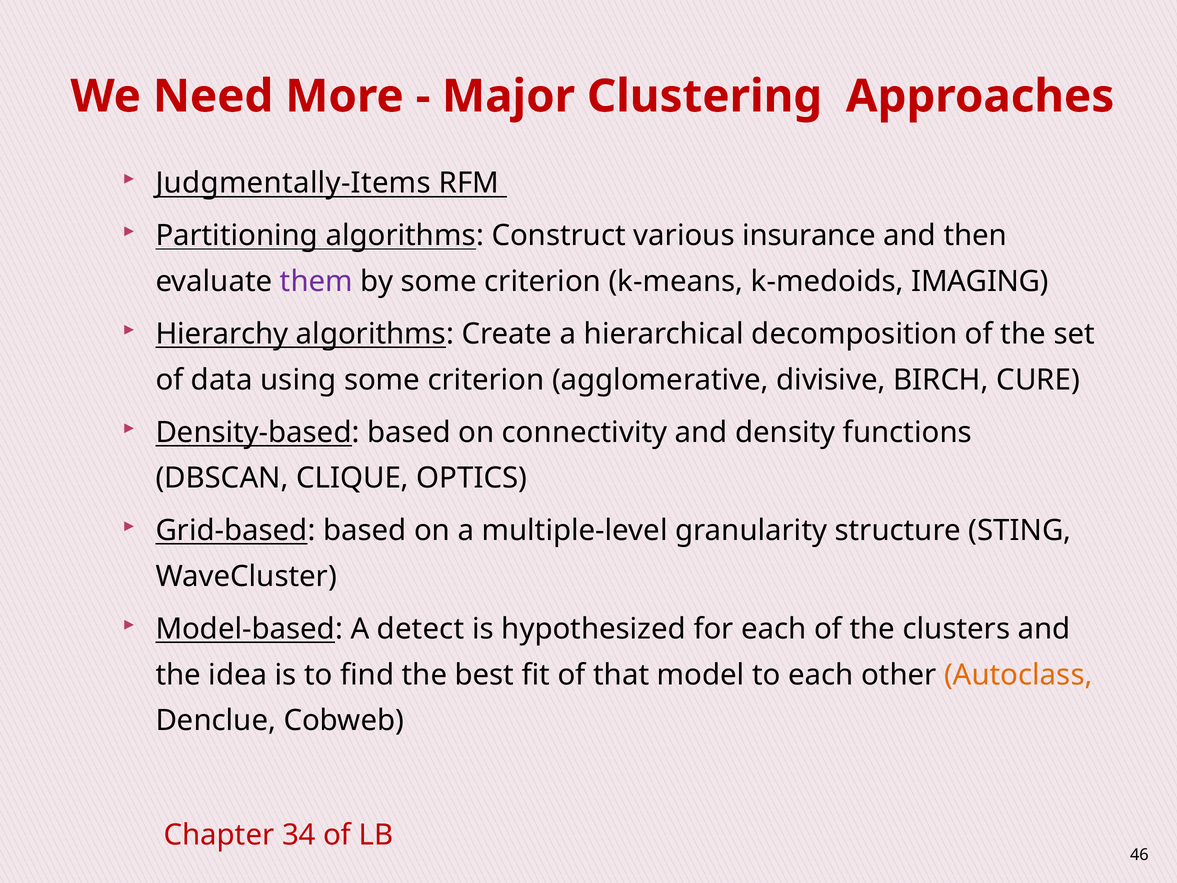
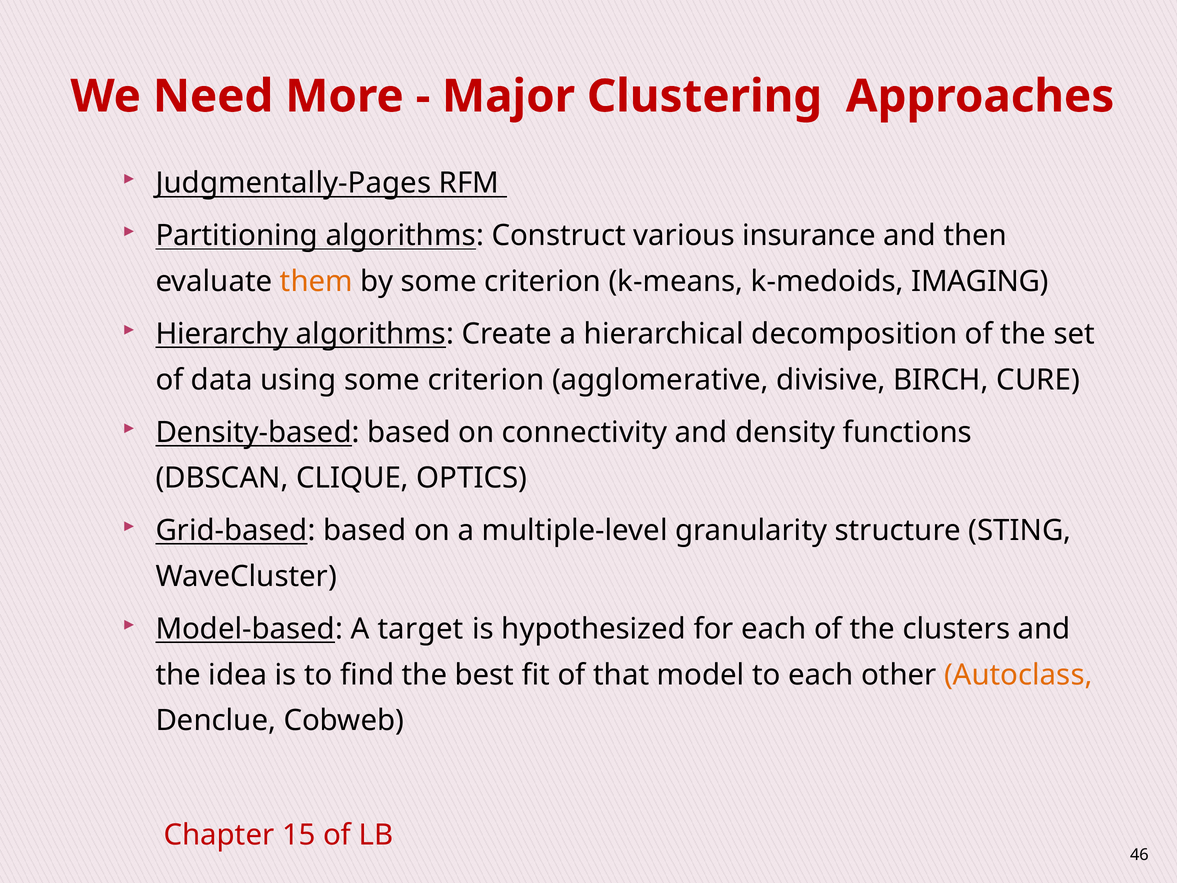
Judgmentally-Items: Judgmentally-Items -> Judgmentally-Pages (293, 183)
them colour: purple -> orange (316, 281)
detect: detect -> target (421, 629)
34: 34 -> 15 (299, 835)
